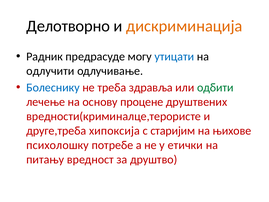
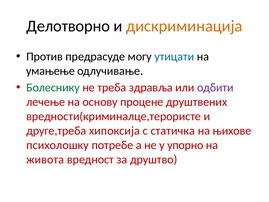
Радник: Радник -> Против (45, 56)
одлучити: одлучити -> умањење (50, 71)
Болеснику colour: blue -> green (53, 88)
одбити colour: green -> purple (215, 88)
старијим: старијим -> статичка (173, 131)
етички: етички -> упорно (185, 145)
питању: питању -> живота (45, 159)
